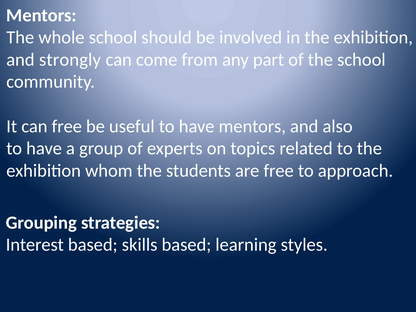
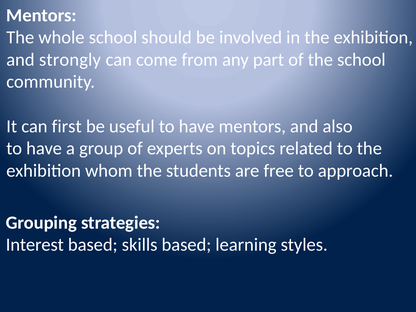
can free: free -> first (67, 126)
